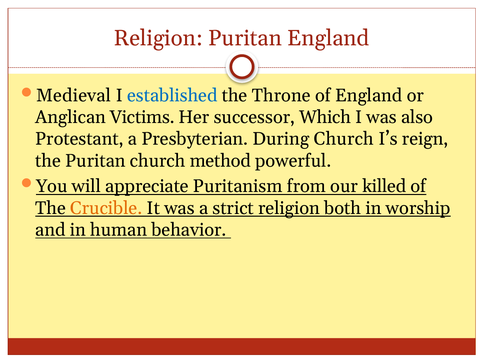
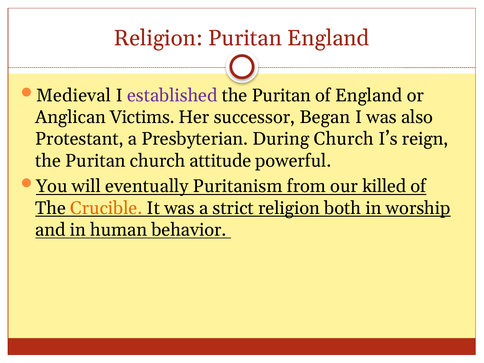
established colour: blue -> purple (172, 95)
Throne: Throne -> Puritan (281, 95)
Which: Which -> Began (325, 117)
method: method -> attitude (220, 161)
appreciate: appreciate -> eventually (147, 186)
